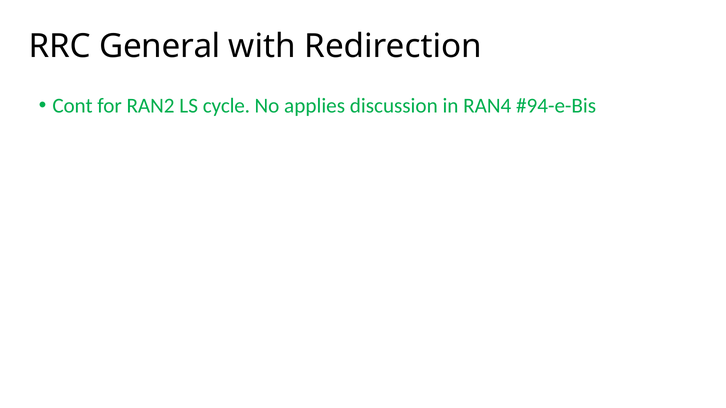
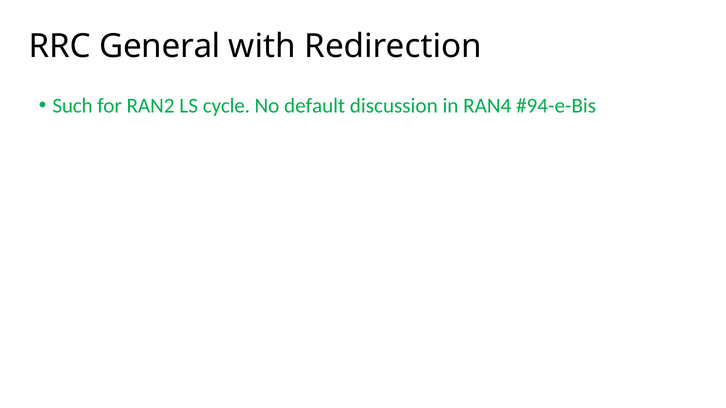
Cont: Cont -> Such (73, 106)
applies: applies -> default (315, 106)
